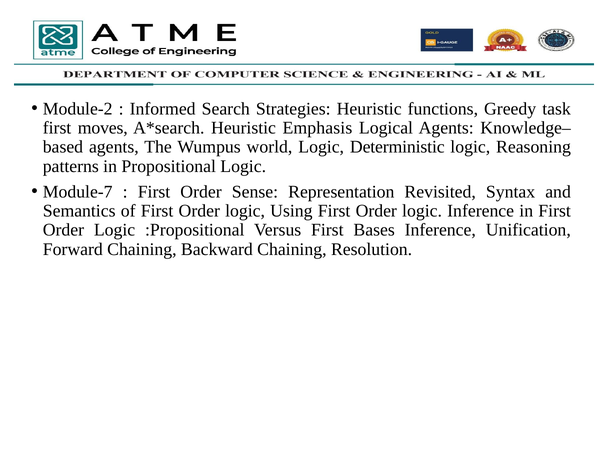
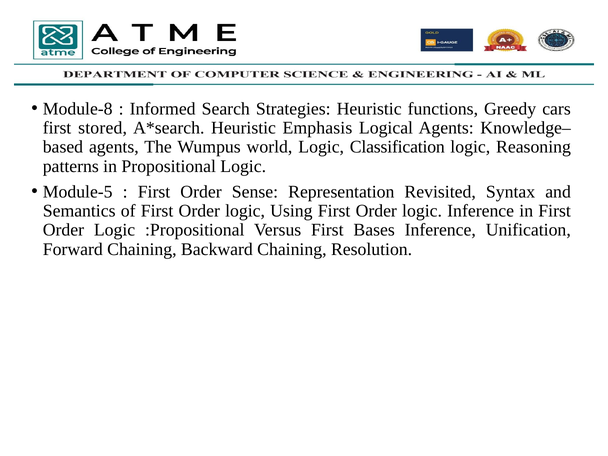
Module-2: Module-2 -> Module-8 (78, 109)
task: task -> cars (557, 109)
moves: moves -> stored (103, 128)
Deterministic: Deterministic -> Classification (397, 147)
Module-7: Module-7 -> Module-5 (78, 192)
